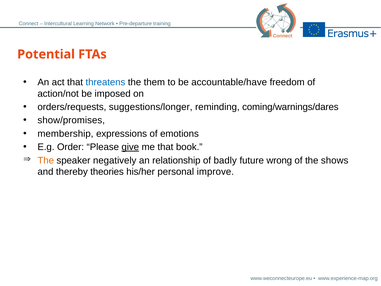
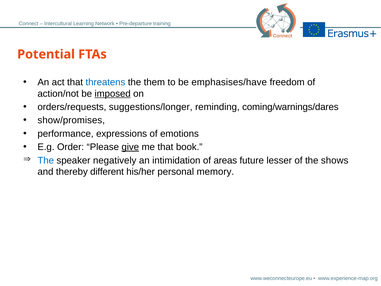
accountable/have: accountable/have -> emphasises/have (229, 82)
imposed underline: none -> present (113, 94)
membership: membership -> performance (66, 134)
The colour: orange -> blue (46, 160)
relationship: relationship -> intimidation (176, 160)
badly: badly -> areas (225, 160)
wrong: wrong -> lesser (279, 160)
theories: theories -> different (107, 172)
improve: improve -> memory (215, 172)
